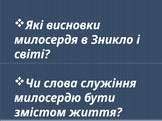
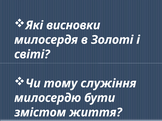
Зникло: Зникло -> Золоті (112, 40)
слова: слова -> тому (61, 84)
